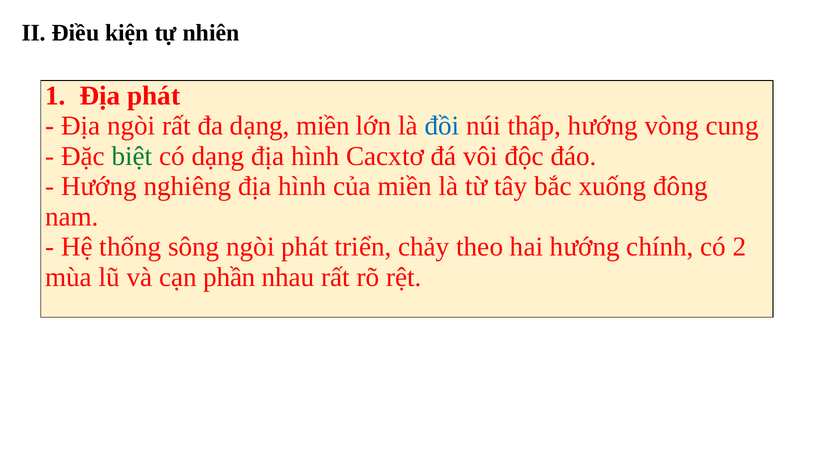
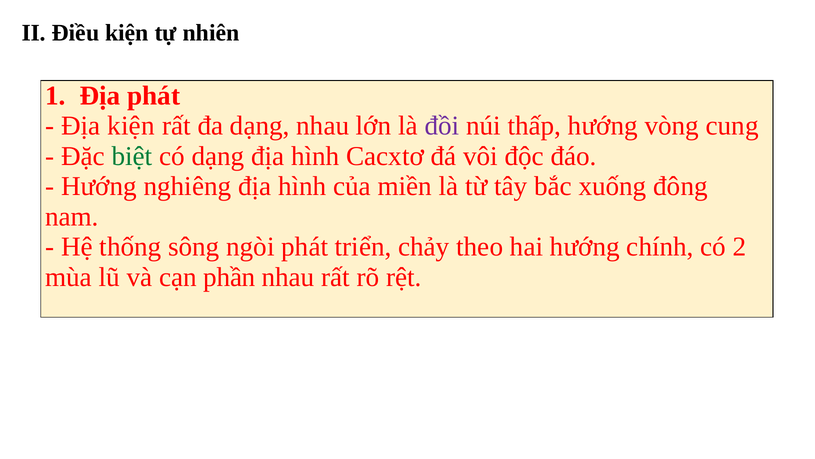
Địa ngòi: ngòi -> kiện (131, 126)
dạng miền: miền -> nhau (323, 126)
đồi colour: blue -> purple (442, 126)
